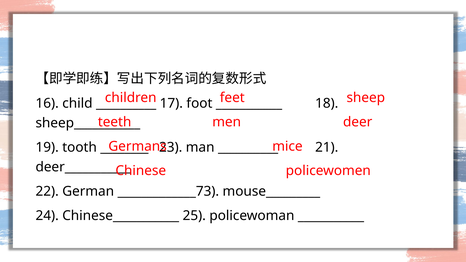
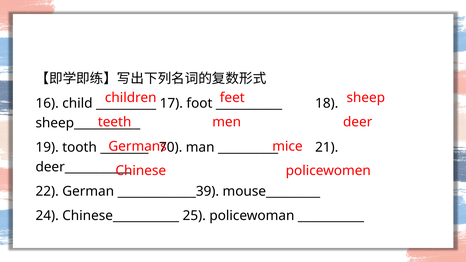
23: 23 -> 70 (171, 147)
_____________73: _____________73 -> _____________39 (168, 191)
